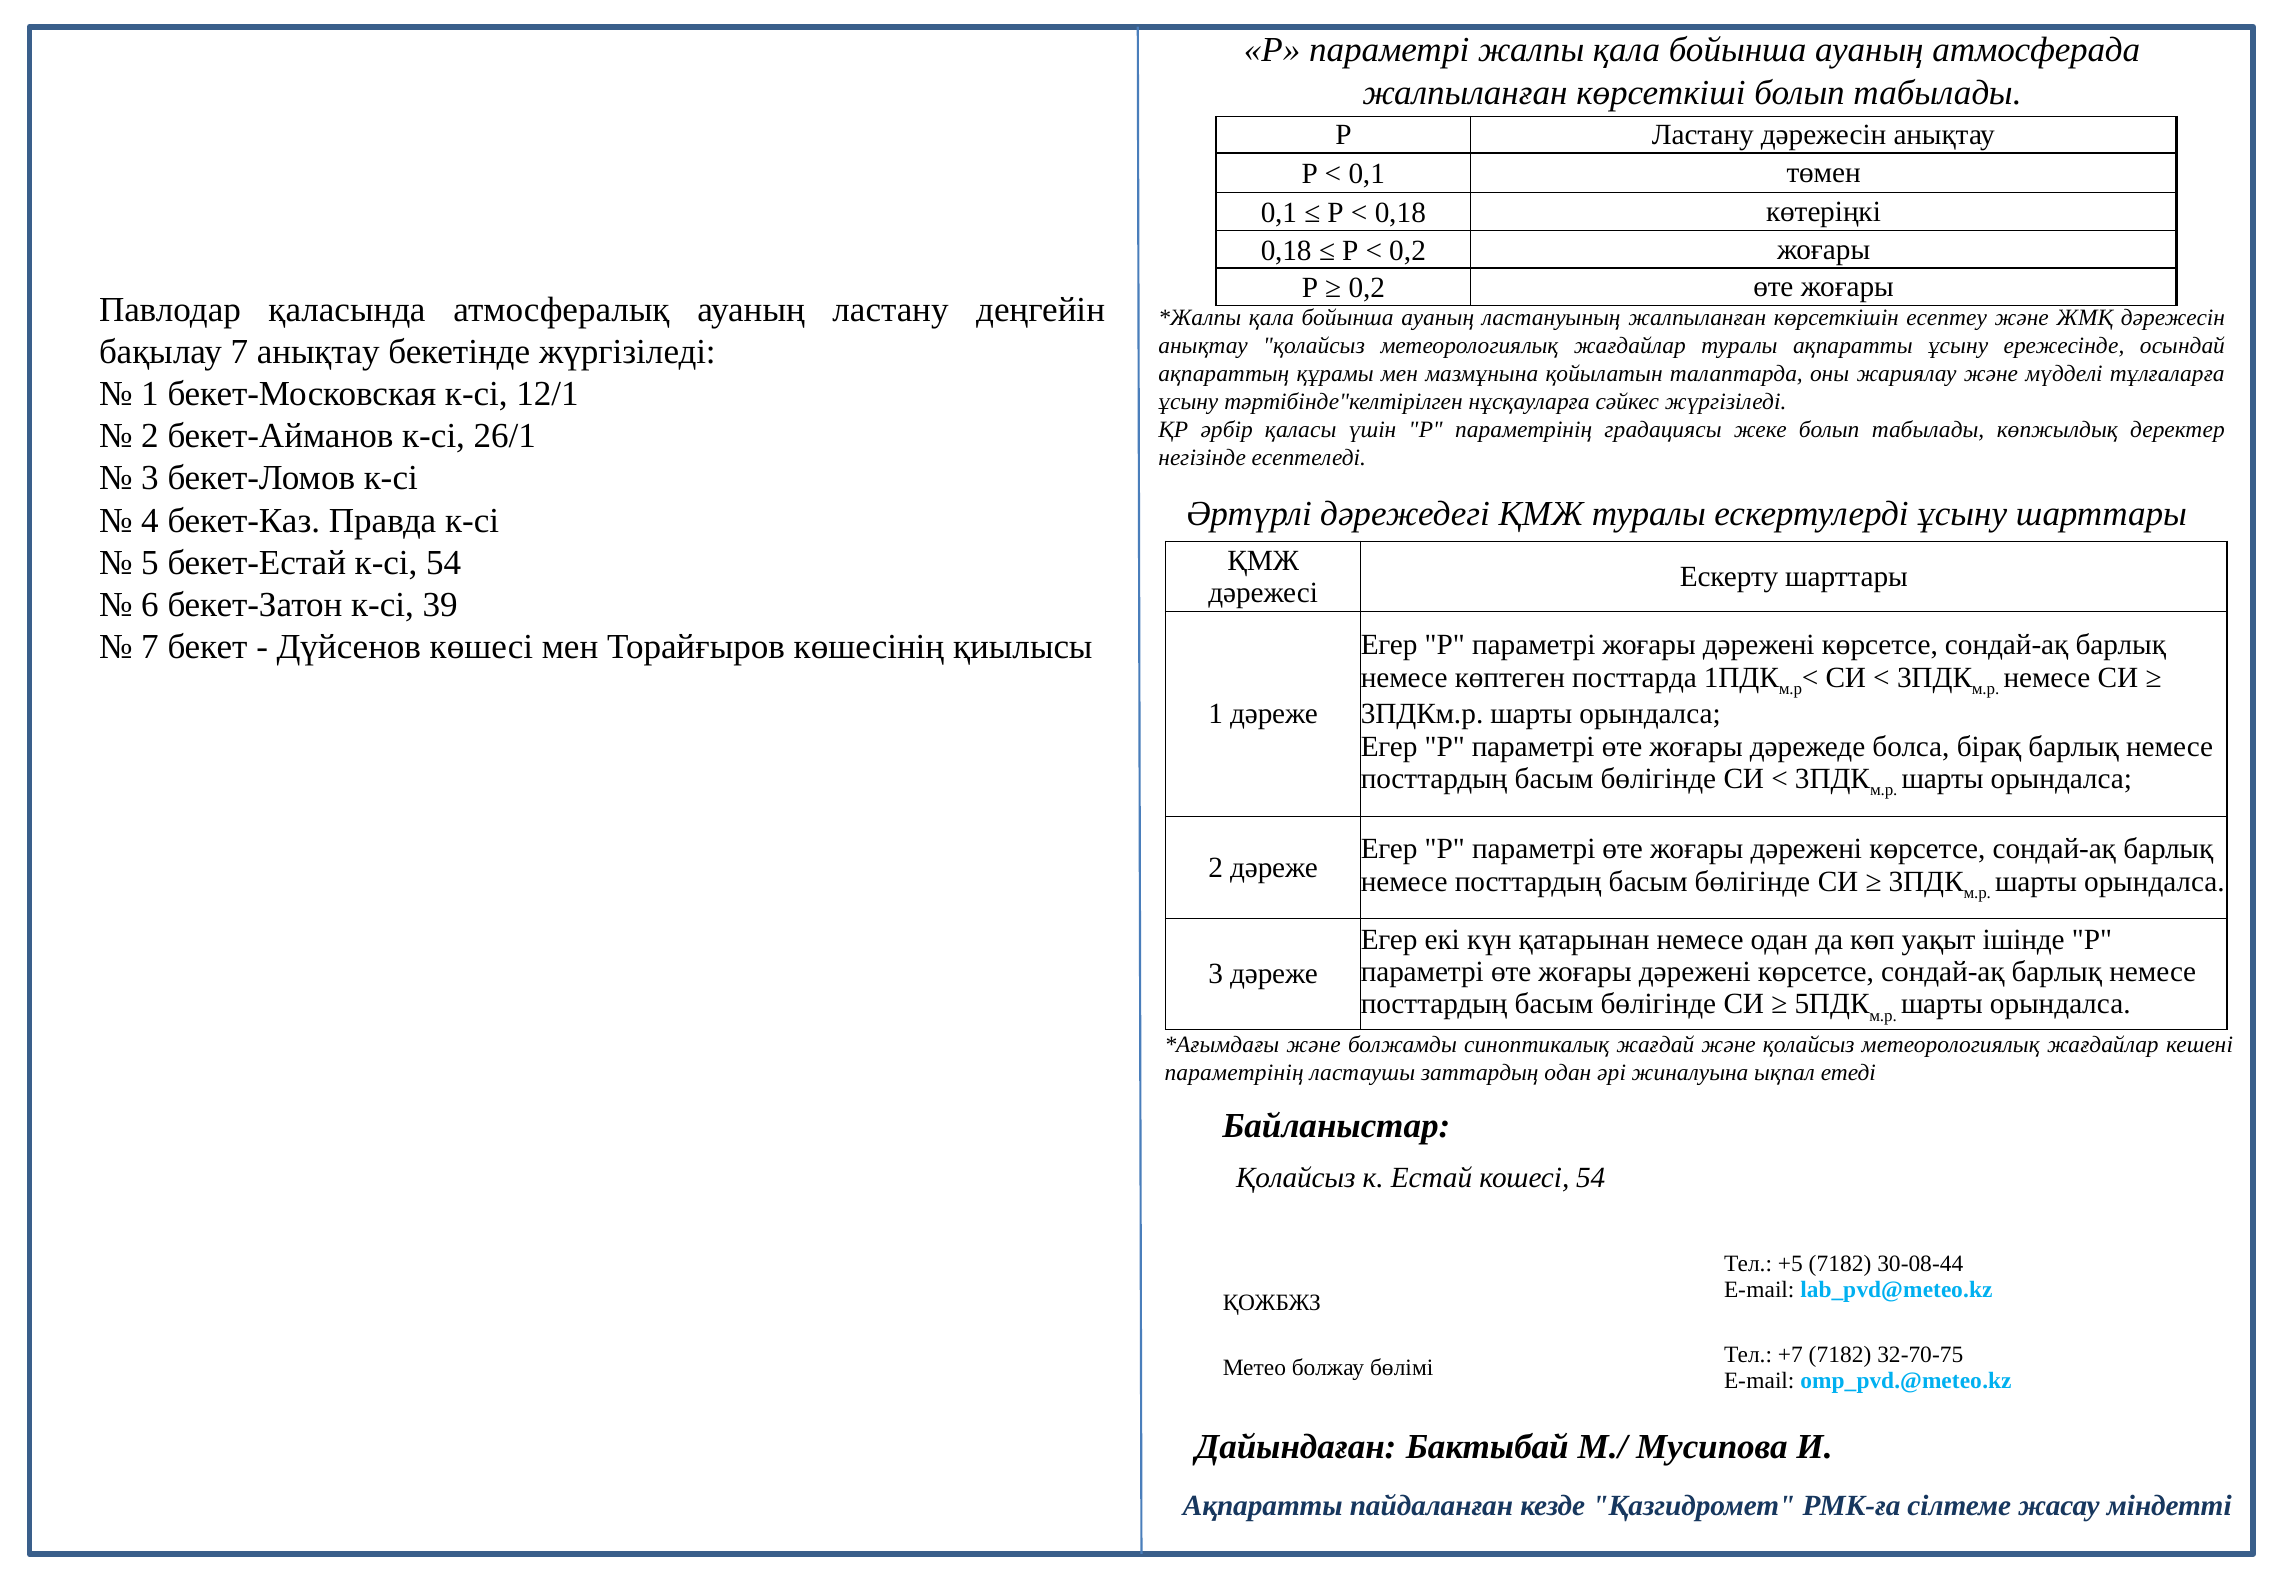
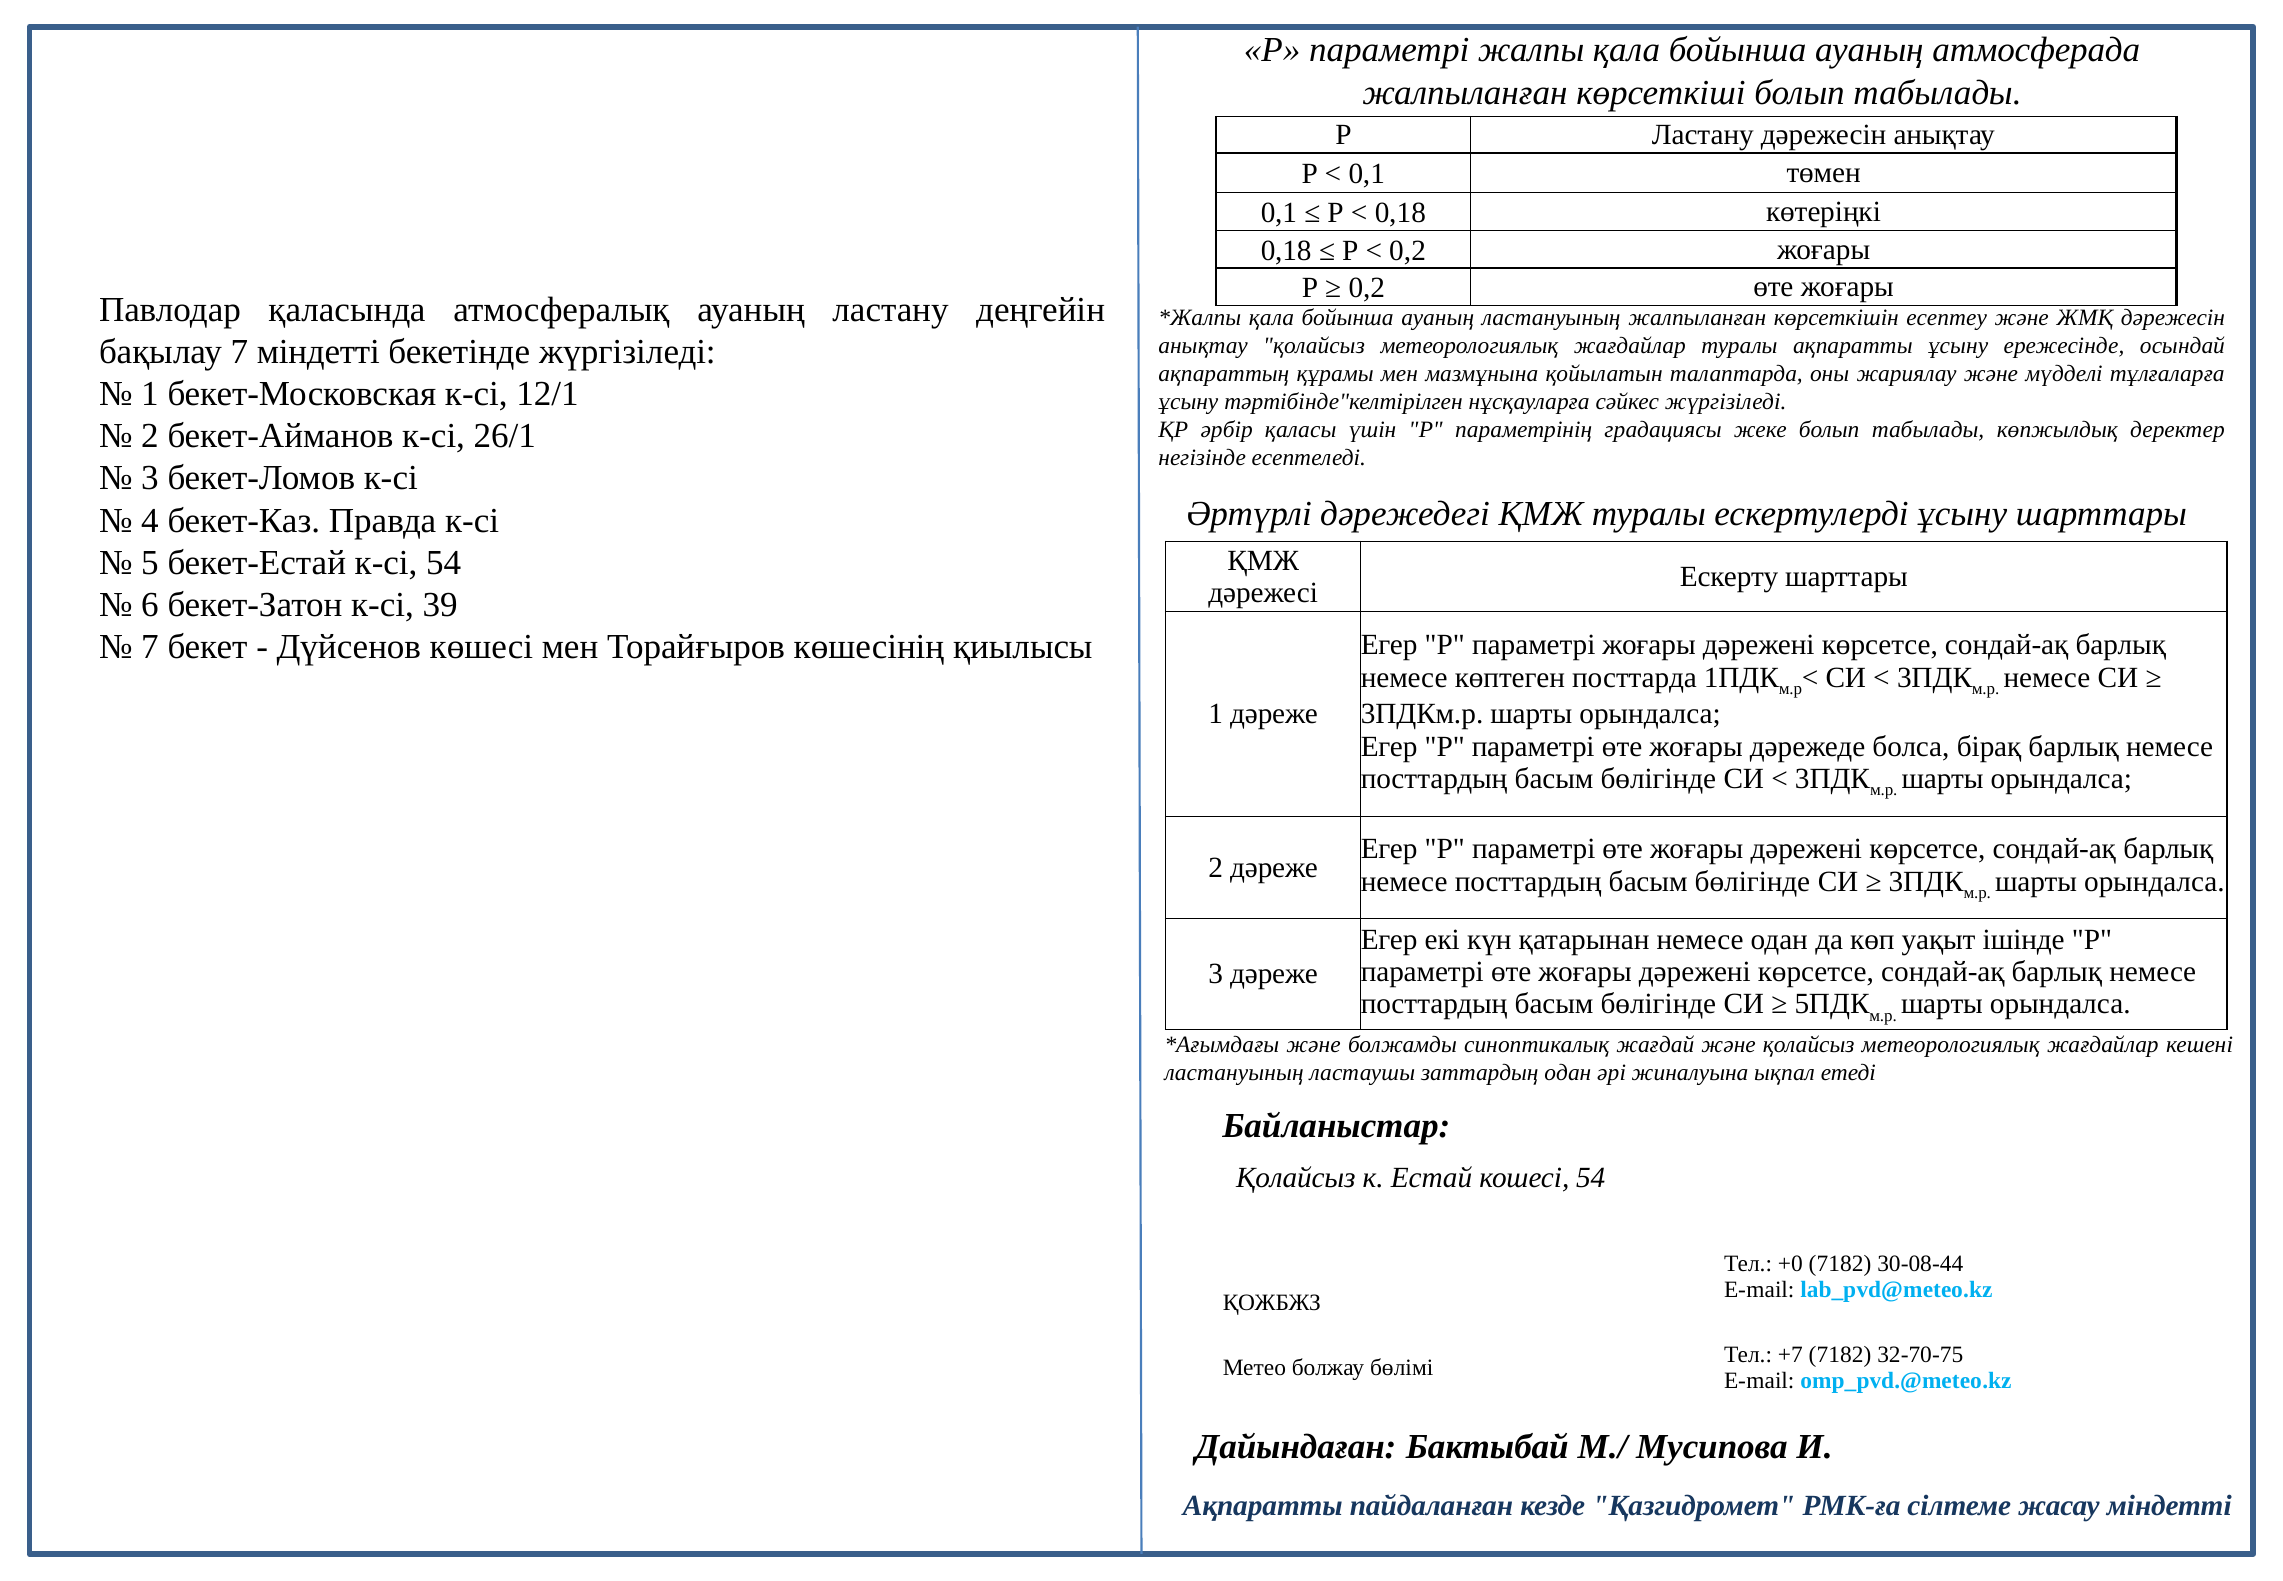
7 анықтау: анықтау -> міндетті (318, 352)
параметрінің: параметрінің -> ластануының (1234, 1072)
+5: +5 -> +0 (1790, 1263)
